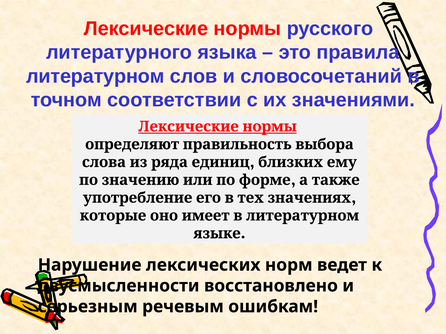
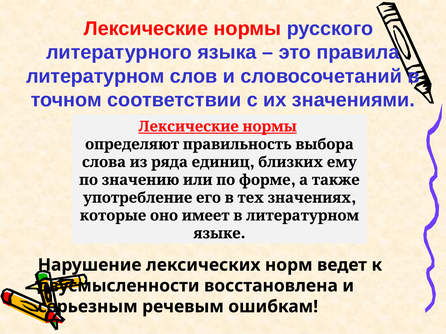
восстановлено: восстановлено -> восстановлена (271, 286)
